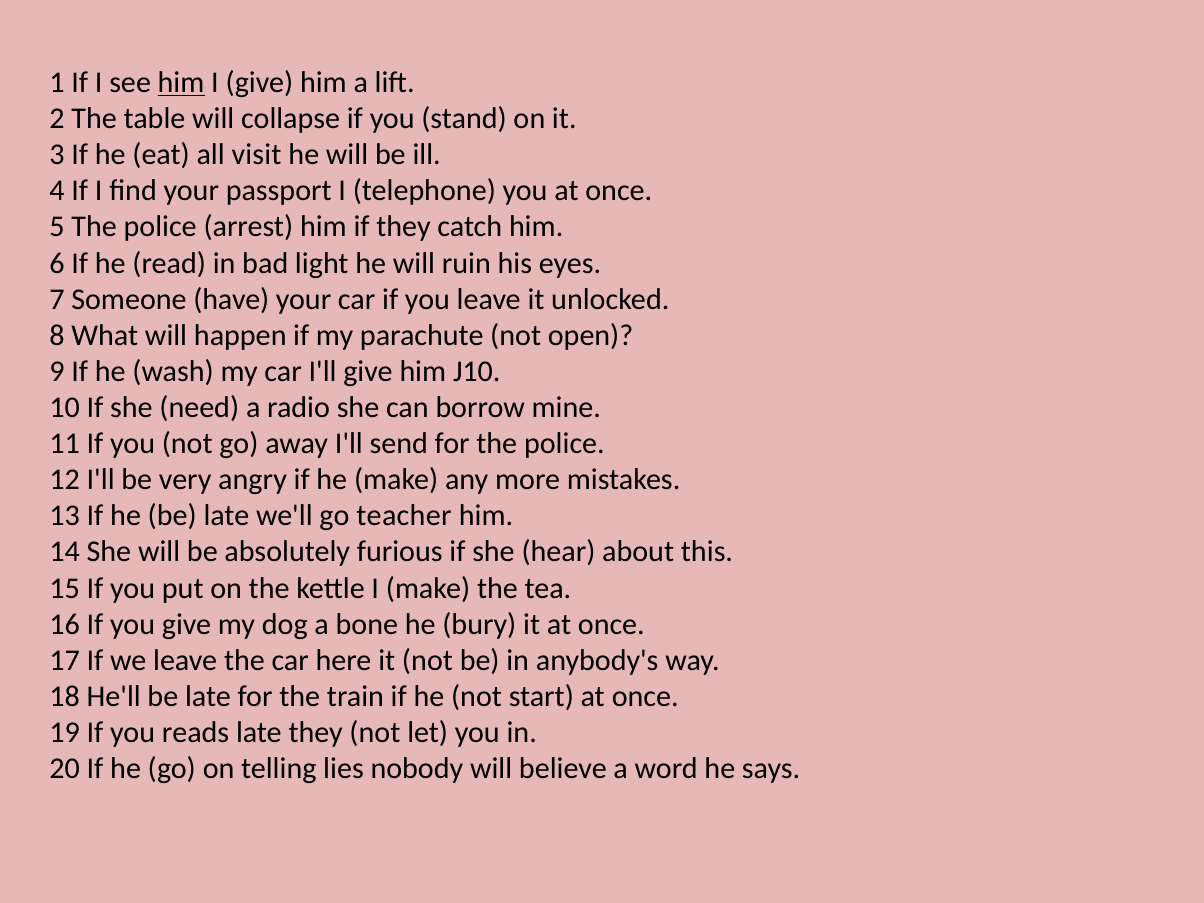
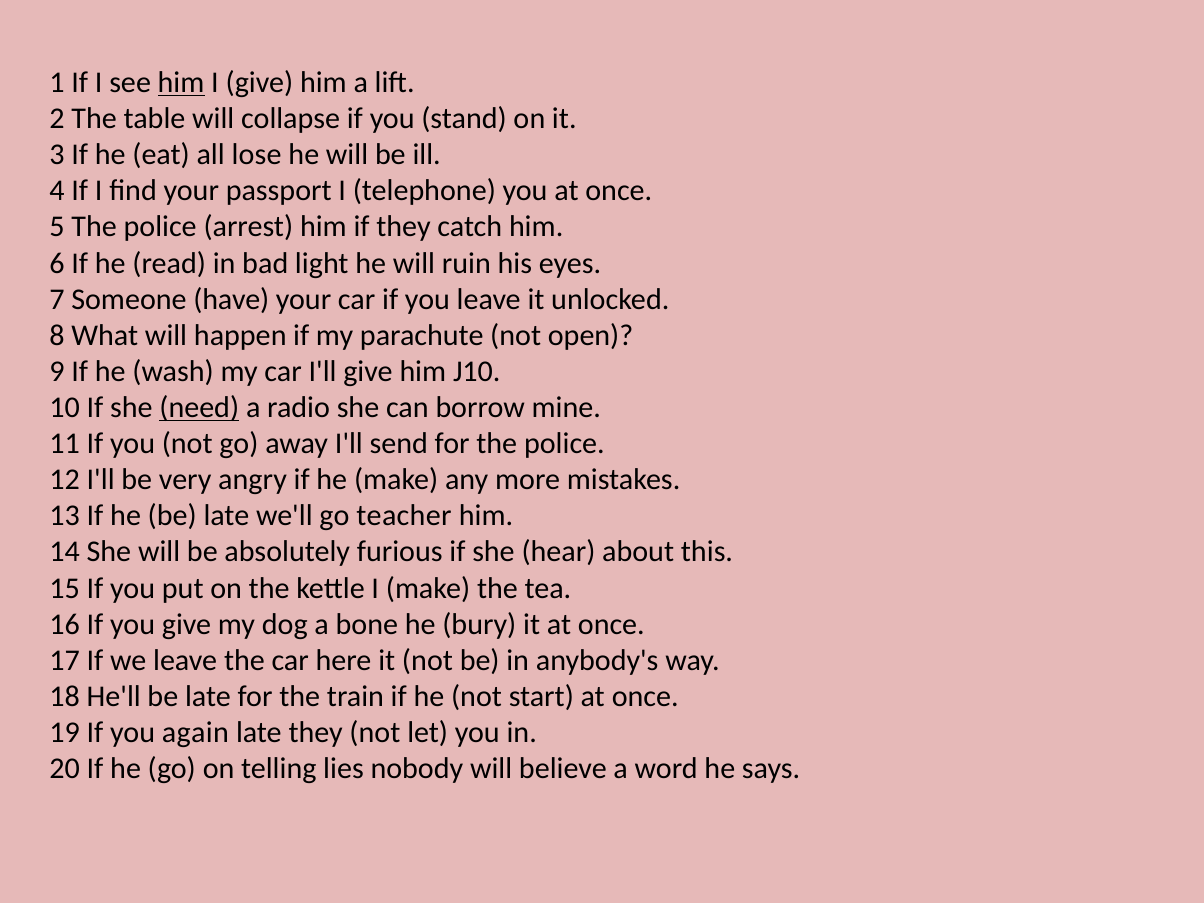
visit: visit -> lose (257, 155)
need underline: none -> present (199, 408)
reads: reads -> again (195, 733)
